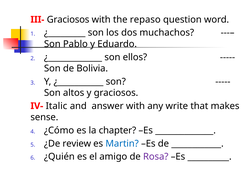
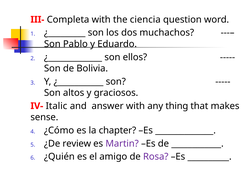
III- Graciosos: Graciosos -> Completa (68, 20)
repaso: repaso -> ciencia (145, 20)
write: write -> thing (177, 106)
Martin colour: blue -> purple (122, 143)
